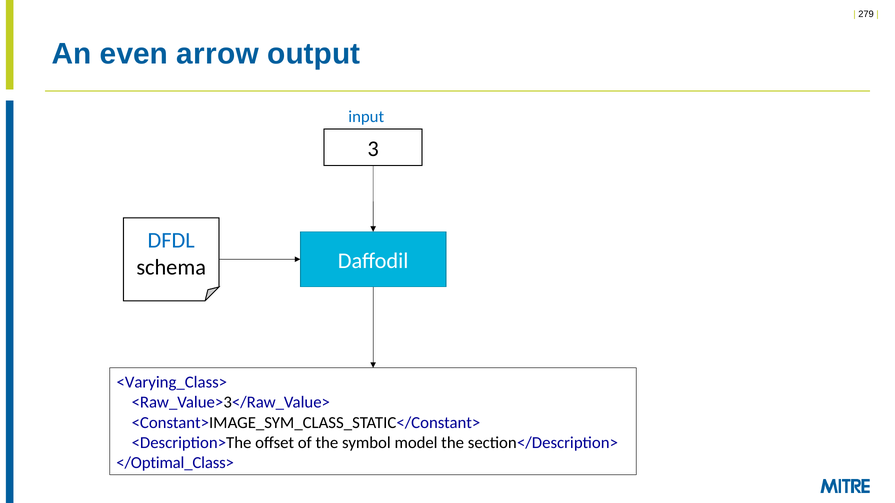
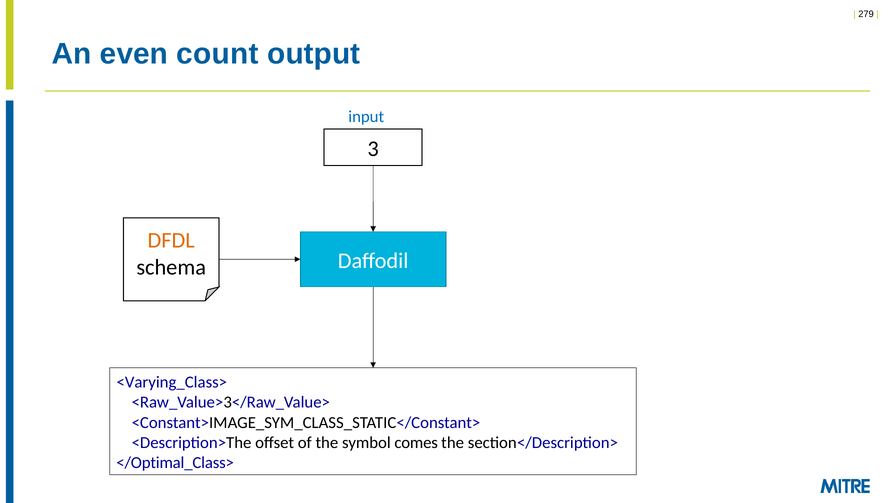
arrow: arrow -> count (218, 54)
DFDL colour: blue -> orange (171, 241)
model: model -> comes (416, 443)
